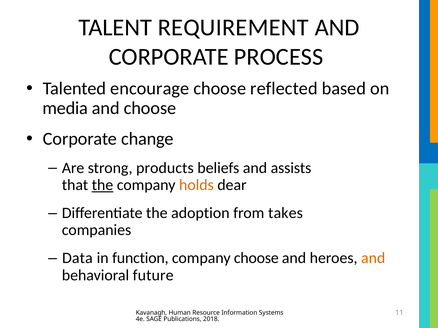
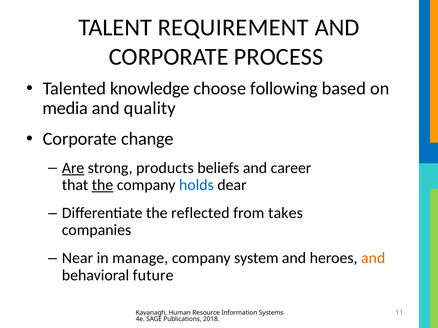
encourage: encourage -> knowledge (150, 89)
reflected: reflected -> following (284, 89)
and choose: choose -> quality (150, 108)
Are underline: none -> present (73, 168)
assists: assists -> career (291, 168)
holds colour: orange -> blue (196, 185)
adoption: adoption -> reflected (200, 213)
Data: Data -> Near (77, 258)
function: function -> manage (140, 258)
company choose: choose -> system (256, 258)
